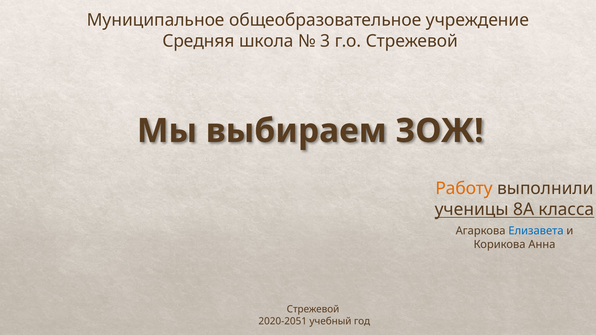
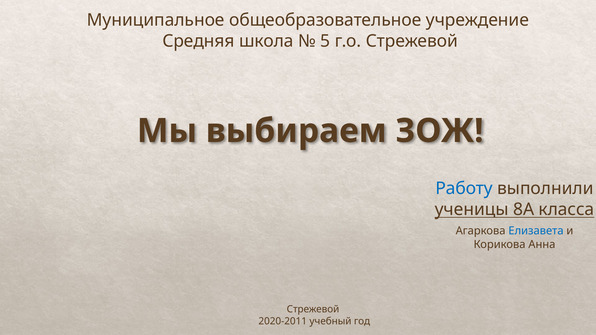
3: 3 -> 5 (325, 41)
Работу colour: orange -> blue (464, 189)
2020-2051: 2020-2051 -> 2020-2011 (283, 321)
